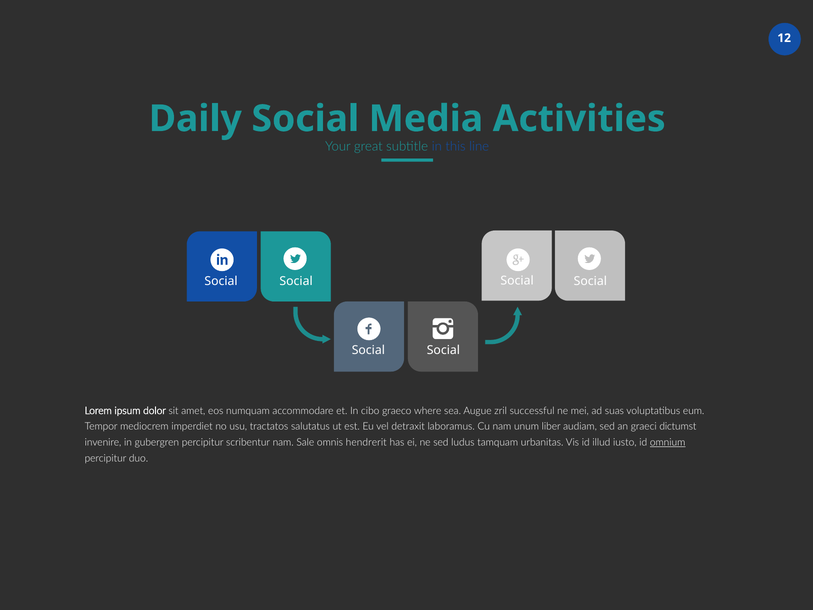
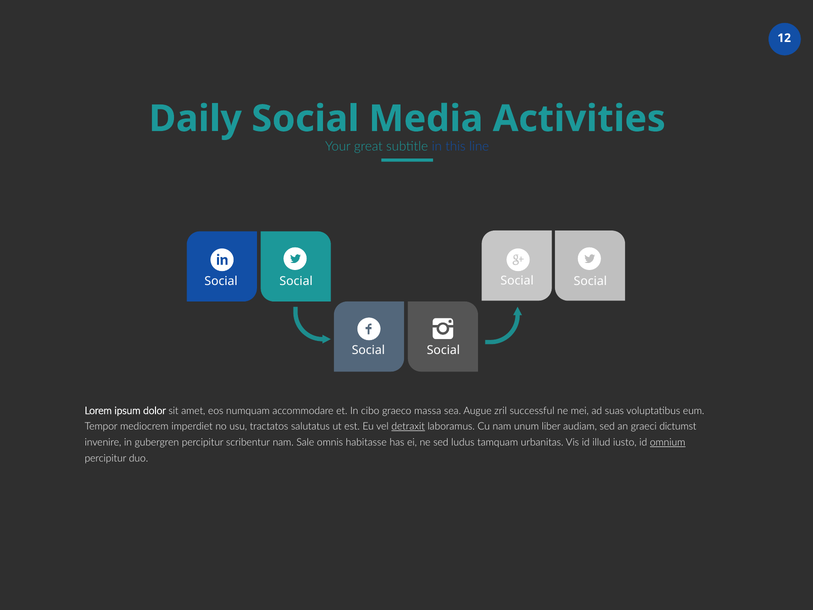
where: where -> massa (428, 410)
detraxit underline: none -> present (408, 426)
hendrerit: hendrerit -> habitasse (366, 442)
